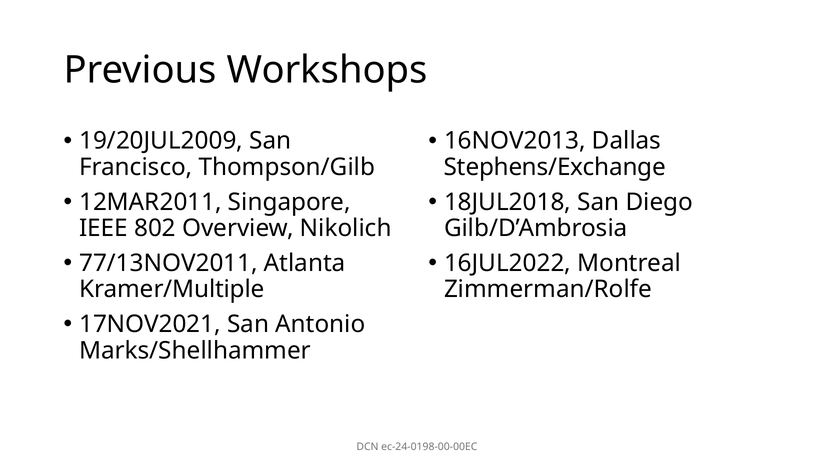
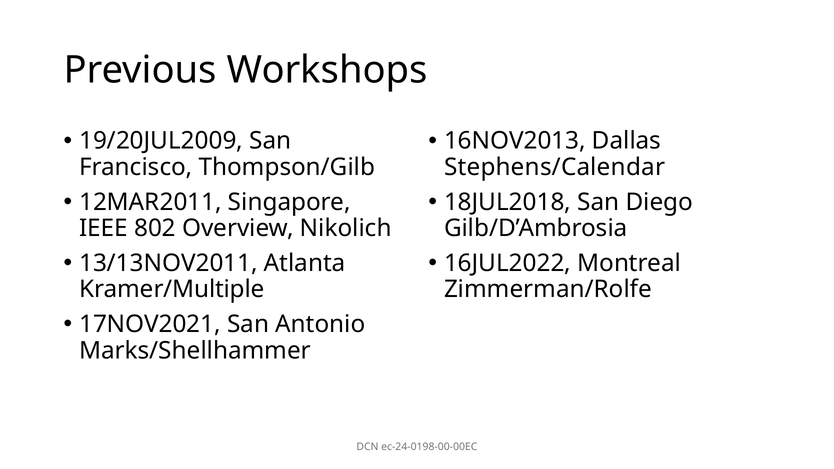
Stephens/Exchange: Stephens/Exchange -> Stephens/Calendar (555, 167)
77/13NOV2011: 77/13NOV2011 -> 13/13NOV2011 (168, 263)
